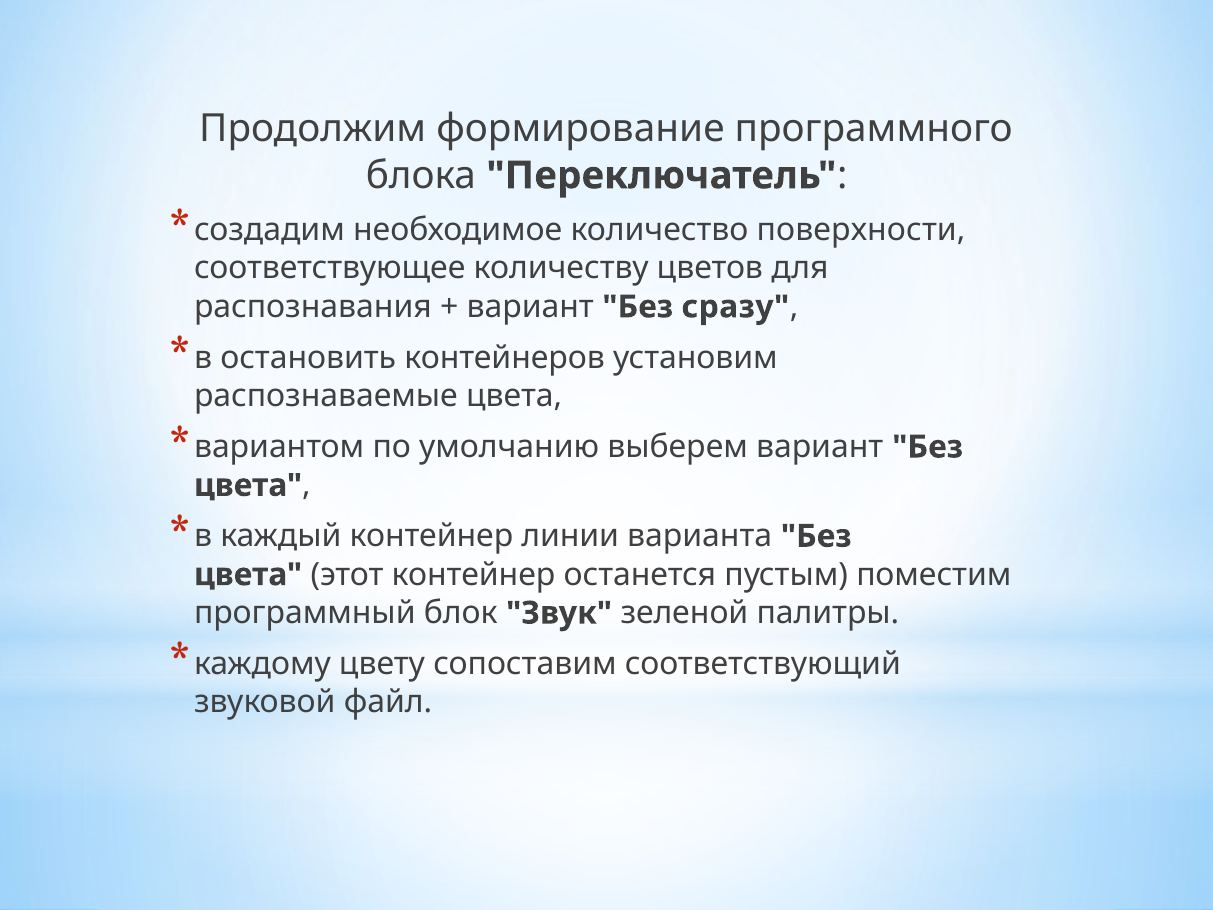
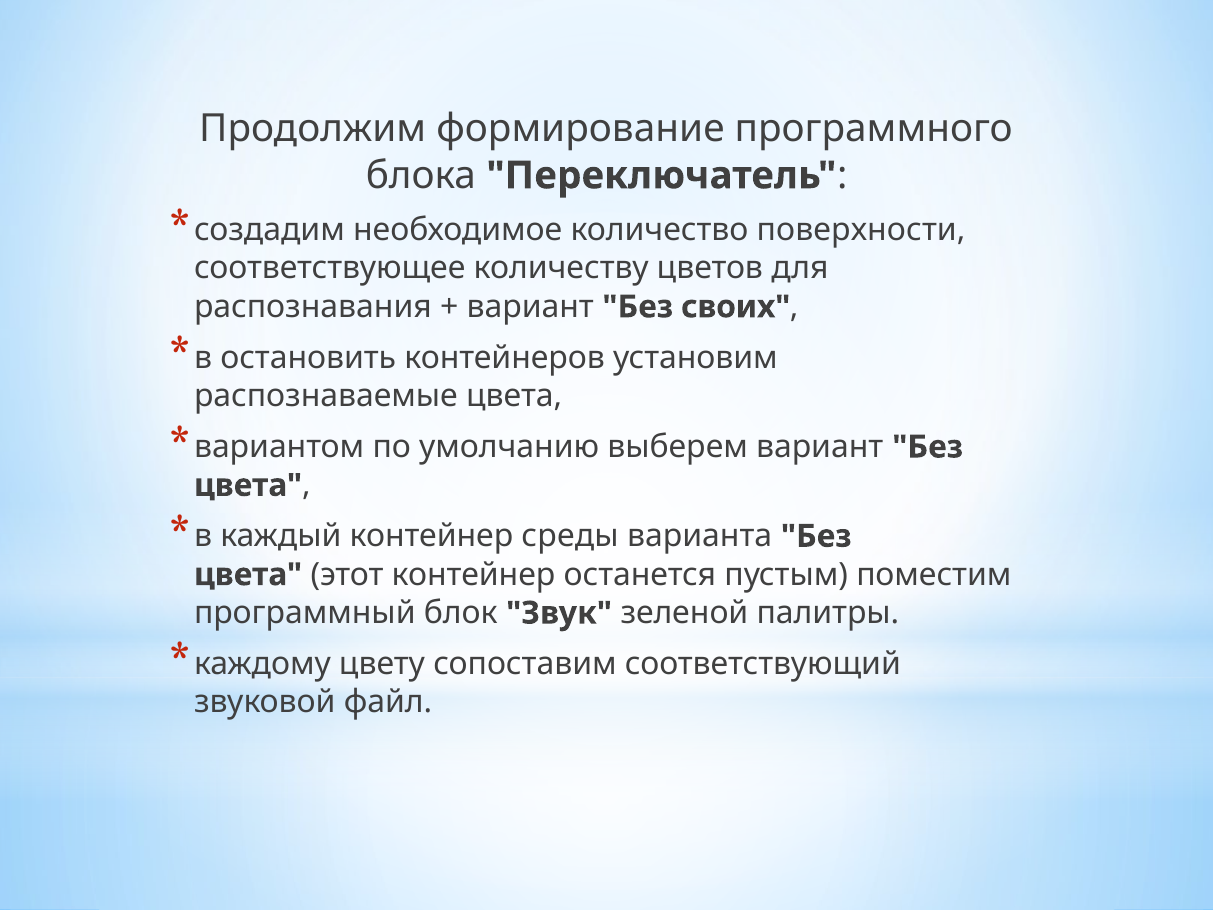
сразу: сразу -> своих (736, 307)
линии: линии -> среды (570, 536)
